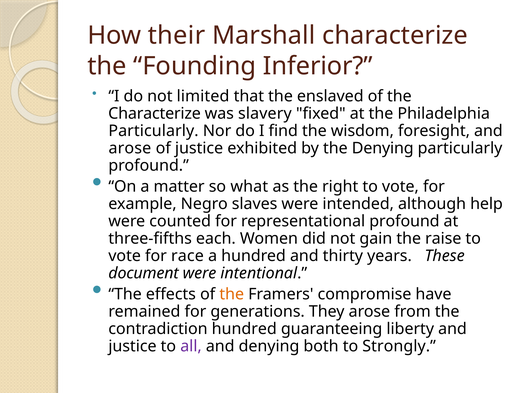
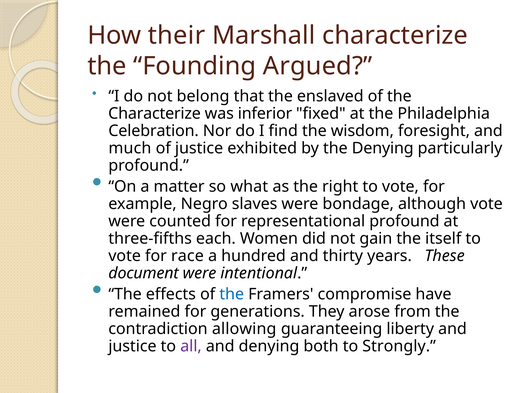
Inferior: Inferior -> Argued (318, 66)
limited: limited -> belong (203, 96)
slavery: slavery -> inferior (265, 114)
Particularly: Particularly -> Celebration (154, 131)
arose: arose -> much (130, 148)
intended: intended -> bondage (358, 204)
although help: help -> vote (486, 204)
raise: raise -> itself (443, 239)
the colour: orange -> blue (232, 294)
contradiction hundred: hundred -> allowing (244, 329)
